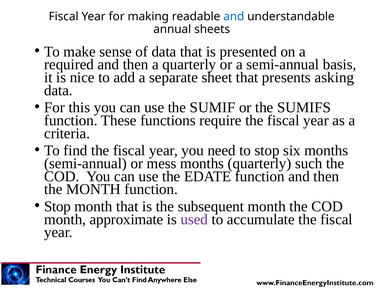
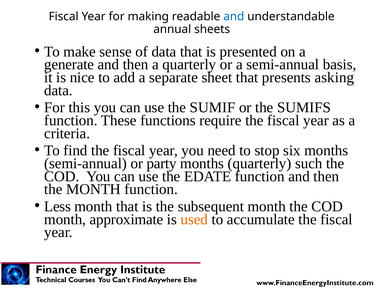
required: required -> generate (69, 65)
mess: mess -> party (162, 163)
Stop: Stop -> Less (57, 206)
used colour: purple -> orange (194, 219)
